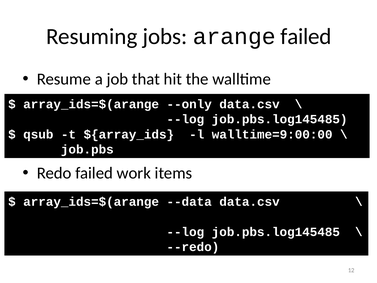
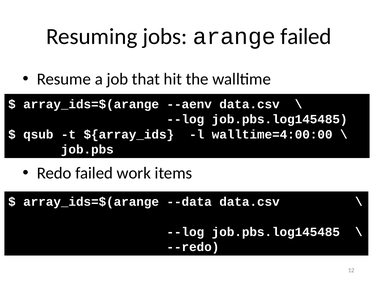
--only: --only -> --aenv (189, 104)
walltime=9:00:00: walltime=9:00:00 -> walltime=4:00:00 (272, 134)
